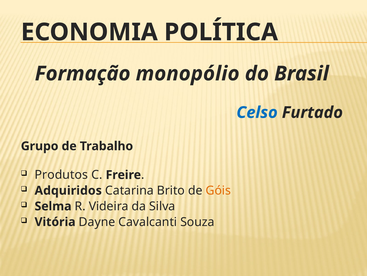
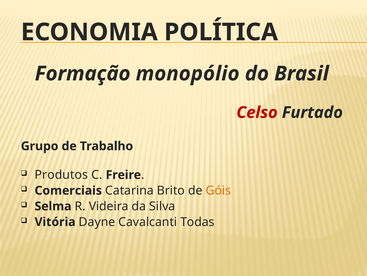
Celso colour: blue -> red (257, 112)
Adquiridos: Adquiridos -> Comerciais (68, 190)
Souza: Souza -> Todas (197, 221)
